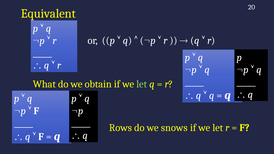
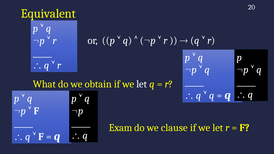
let colour: light green -> white (142, 84)
Rows: Rows -> Exam (121, 128)
snows: snows -> clause (174, 128)
